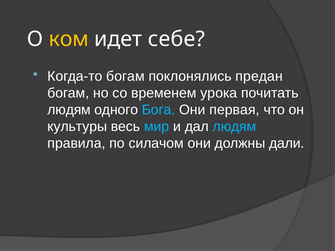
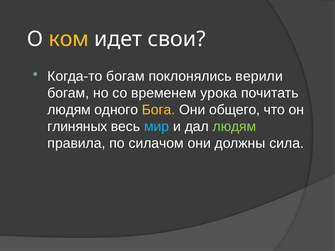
себе: себе -> свои (177, 39)
предан: предан -> верили (259, 76)
Бога colour: light blue -> yellow (159, 110)
первая: первая -> общего (235, 110)
культуры: культуры -> глиняных (77, 127)
людям colour: light blue -> light green (234, 127)
дали: дали -> сила (287, 143)
